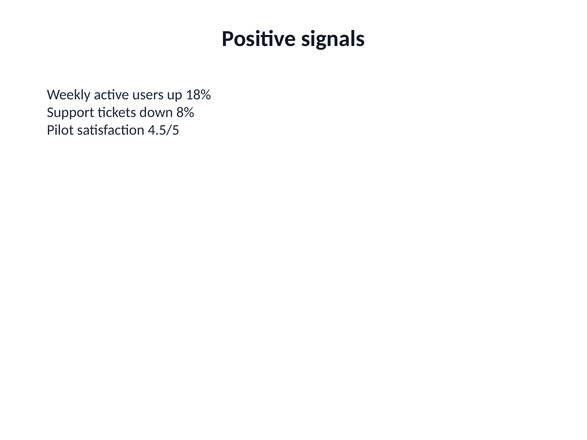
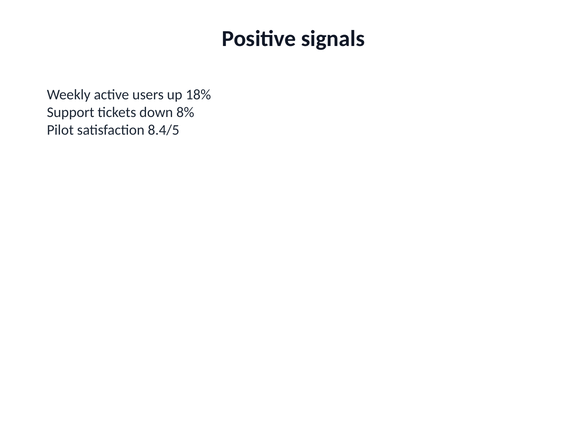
4.5/5: 4.5/5 -> 8.4/5 (164, 130)
